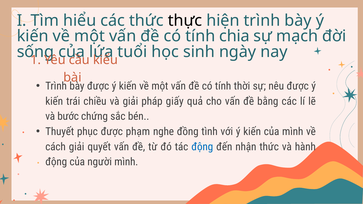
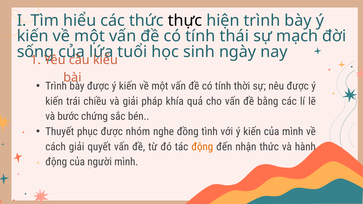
chia: chia -> thái (234, 36)
giấy: giấy -> khía (175, 101)
phạm: phạm -> nhóm (138, 132)
động colour: blue -> orange (202, 147)
